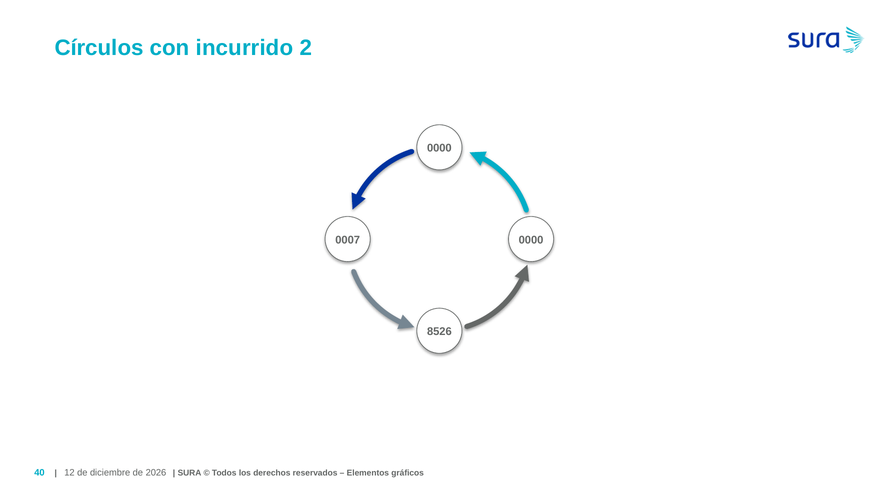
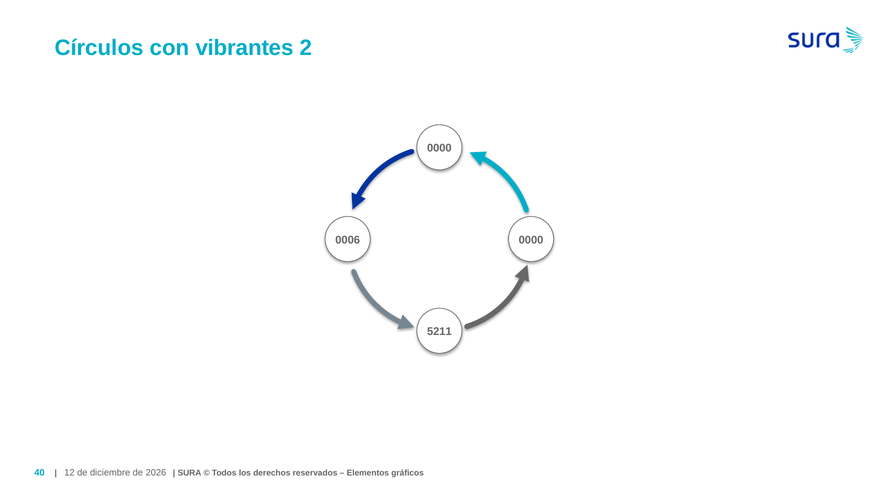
incurrido: incurrido -> vibrantes (245, 48)
0007: 0007 -> 0006 (348, 240)
8526: 8526 -> 5211 (439, 331)
